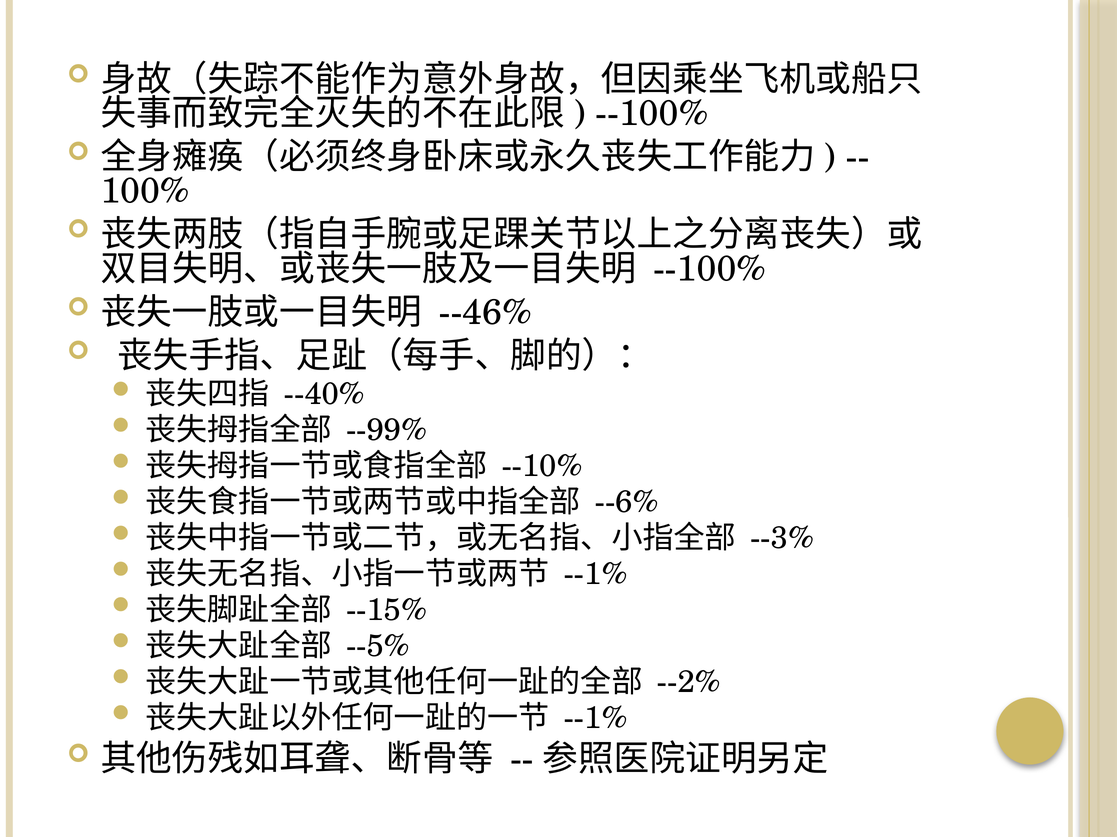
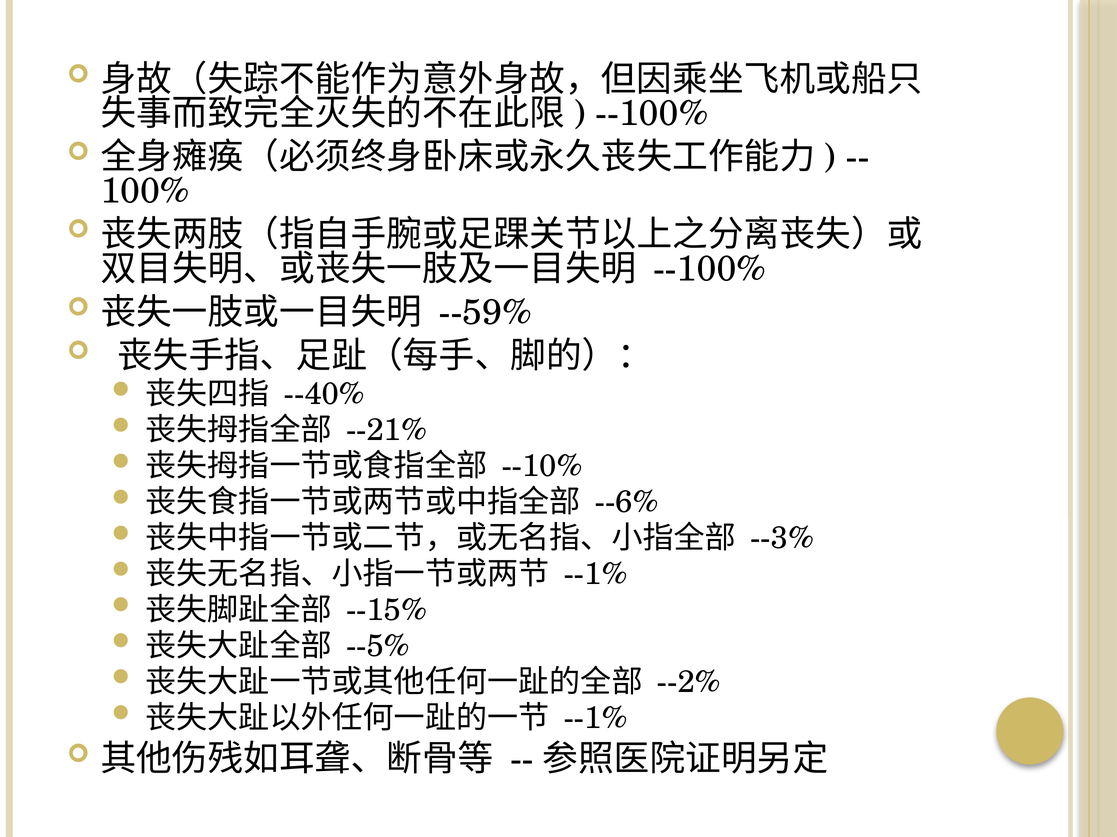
--46%: --46% -> --59% (485, 313)
--99%: --99% -> --21% (387, 431)
